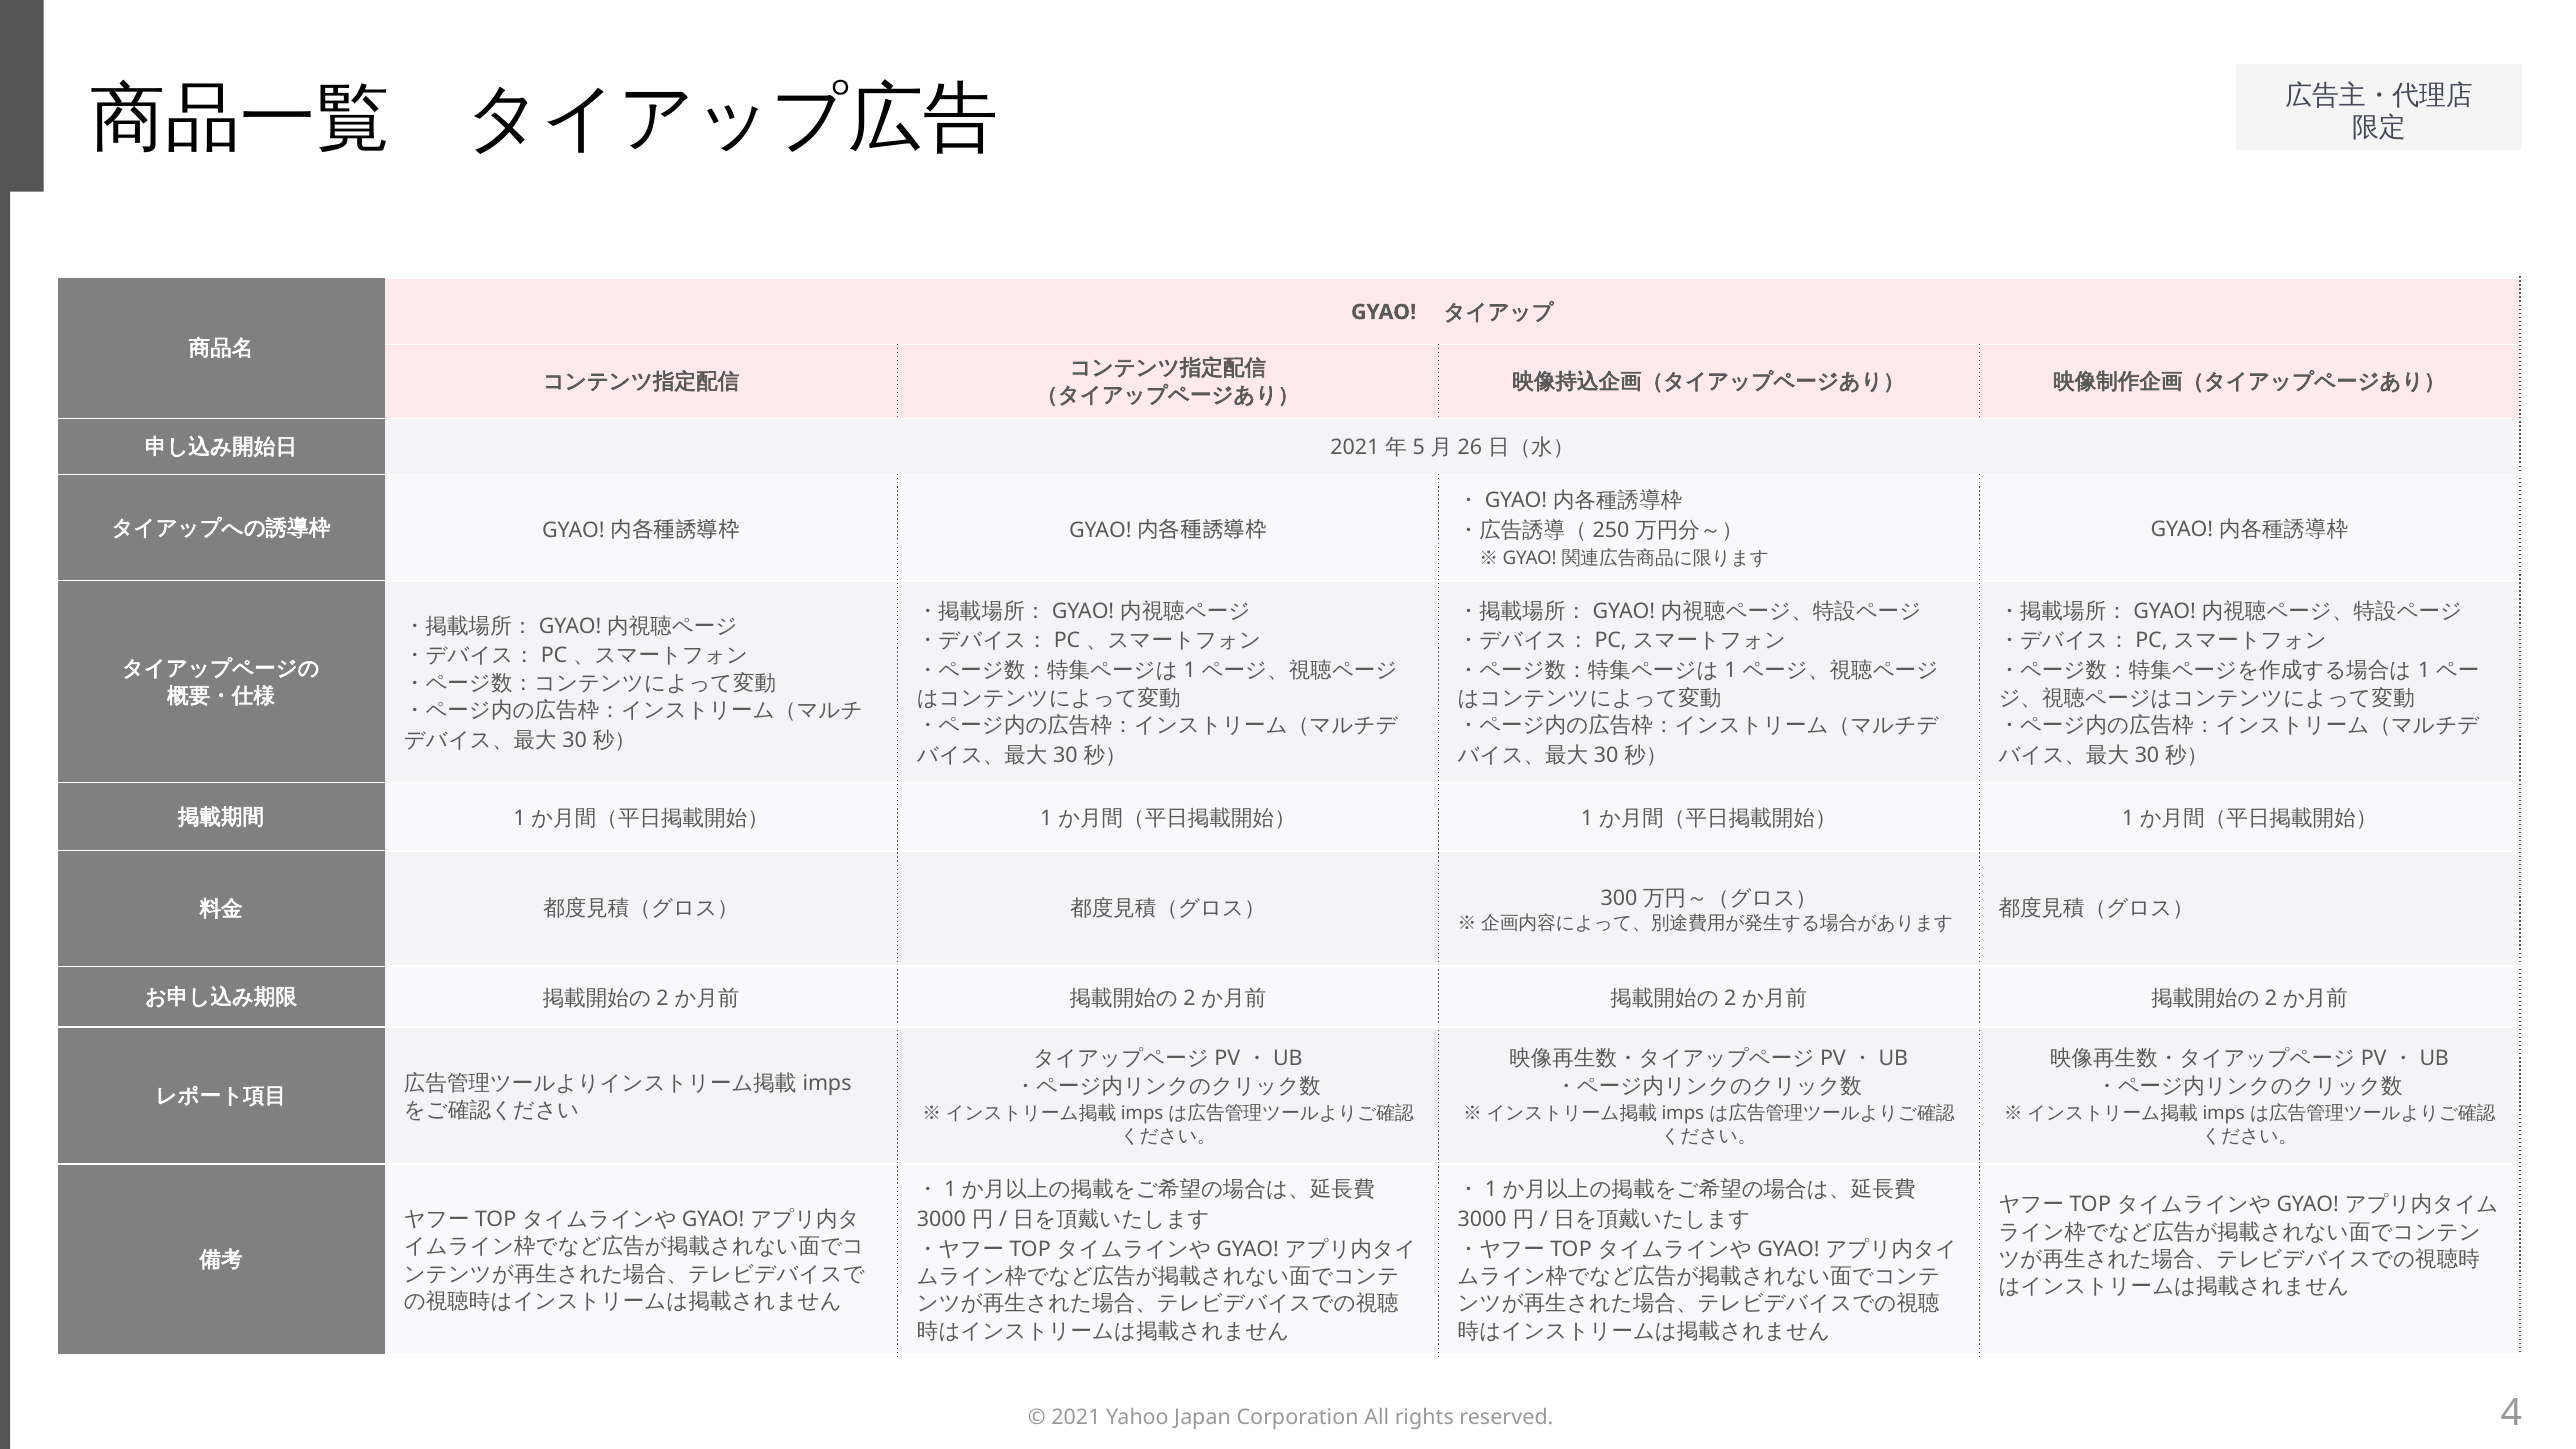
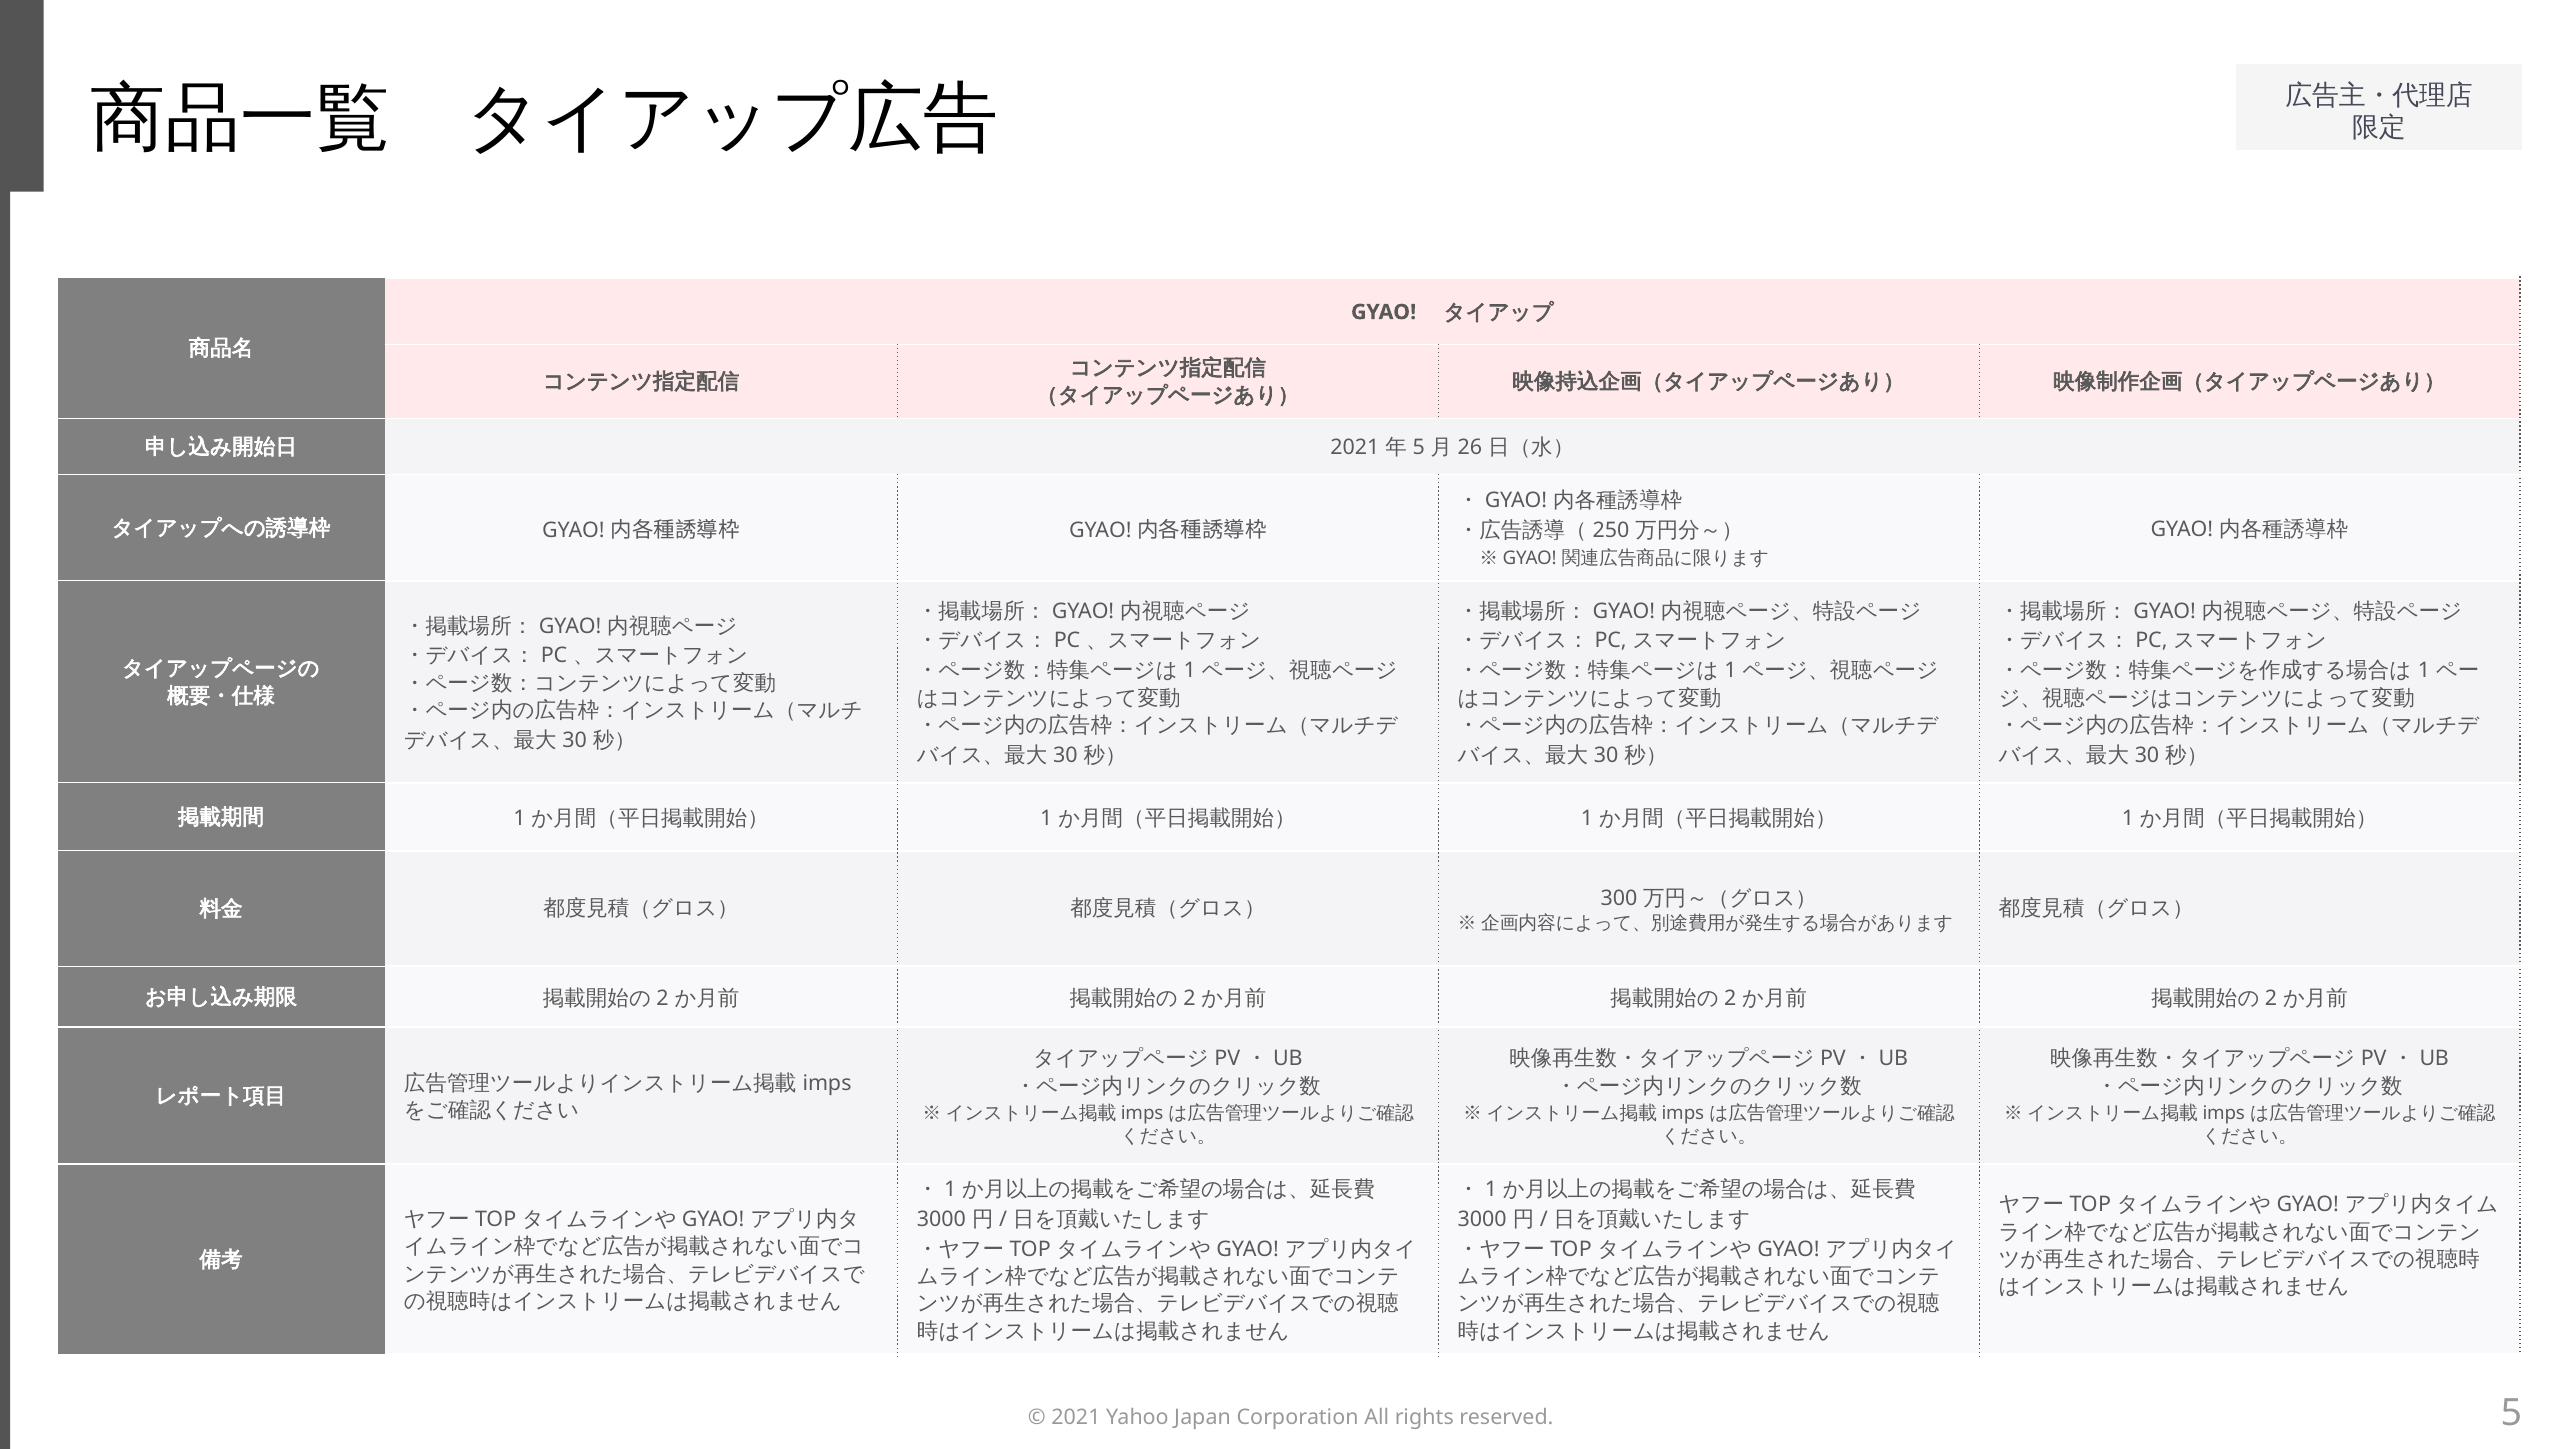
4: 4 -> 5 (2511, 1413)
